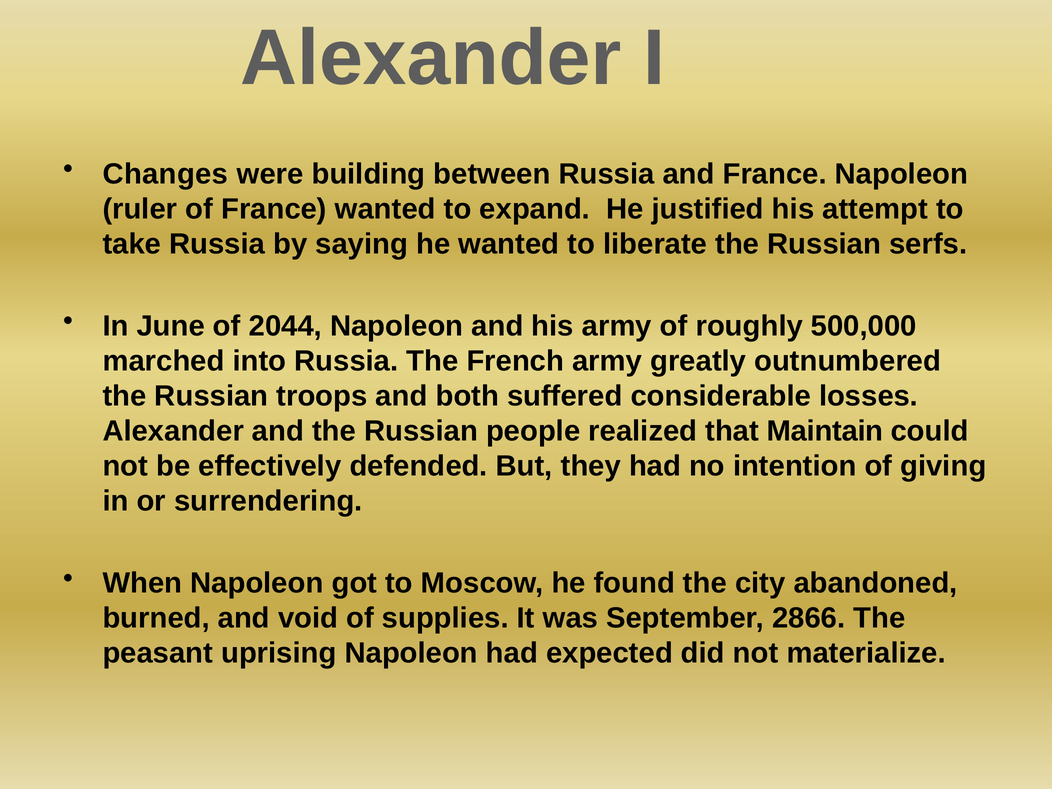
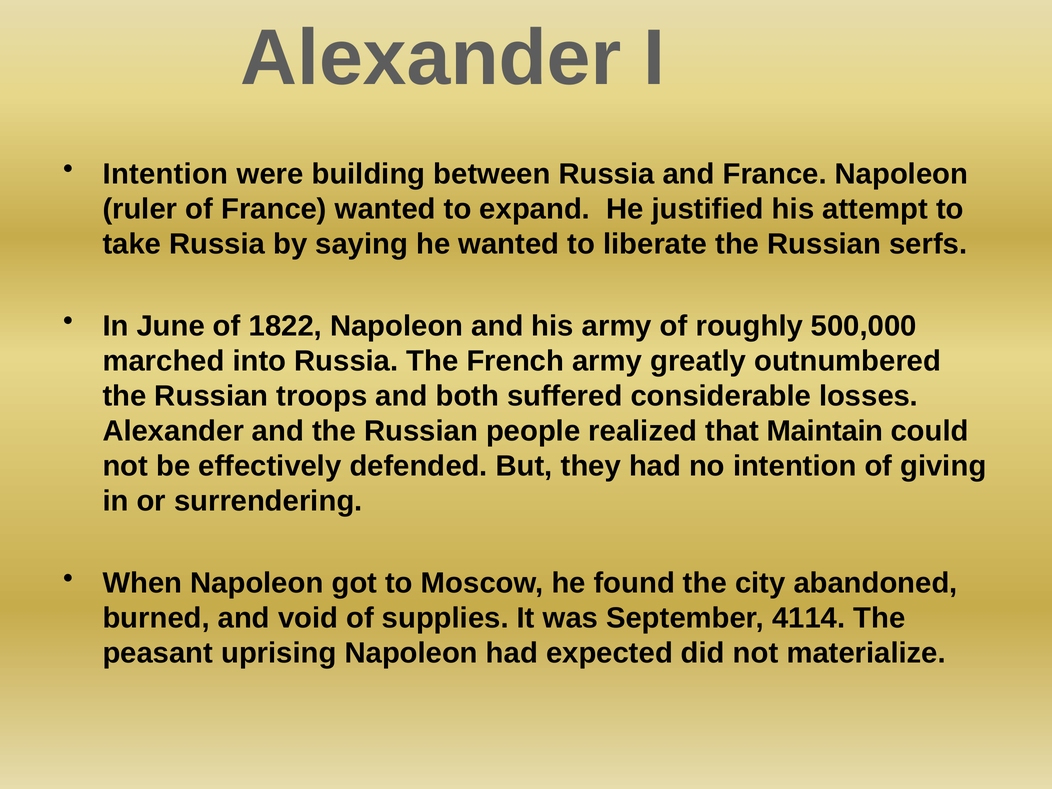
Changes: Changes -> Intention (165, 174)
2044: 2044 -> 1822 (285, 326)
2866: 2866 -> 4114 (809, 618)
